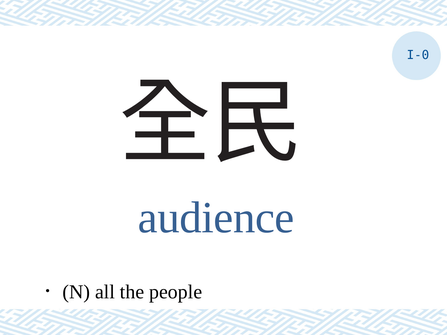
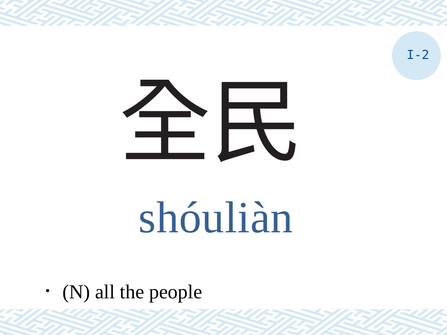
I-0: I-0 -> I-2 (418, 55)
audience: audience -> shóuliàn (216, 218)
